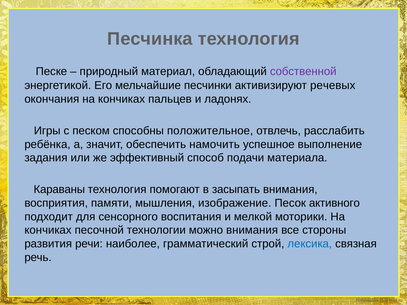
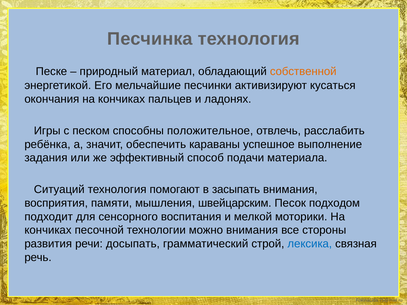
собственной colour: purple -> orange (303, 72)
речевых: речевых -> кусаться (333, 86)
намочить: намочить -> караваны (215, 144)
Караваны: Караваны -> Ситуаций (59, 190)
изображение: изображение -> швейцарским (235, 203)
активного: активного -> подходом (334, 203)
наиболее: наиболее -> досыпать (133, 244)
